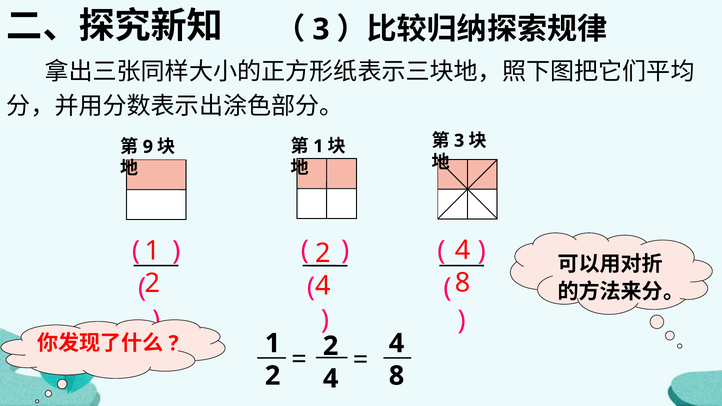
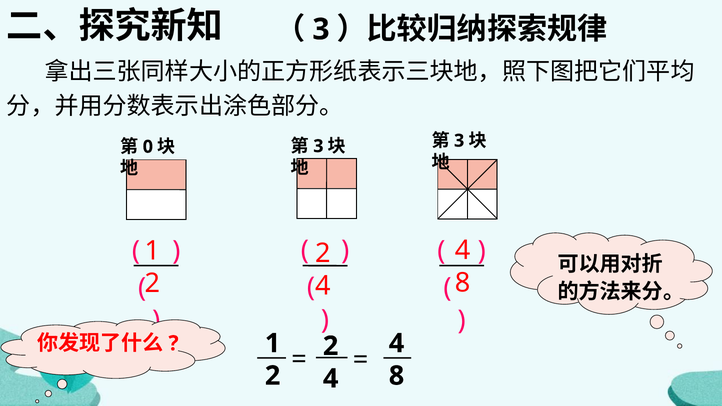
1: 1 -> 3 (318, 146)
9: 9 -> 0 (148, 147)
